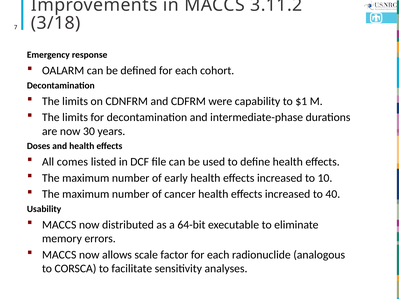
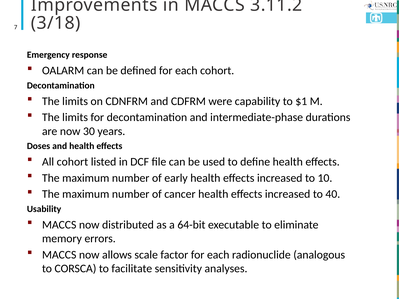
All comes: comes -> cohort (72, 162)
